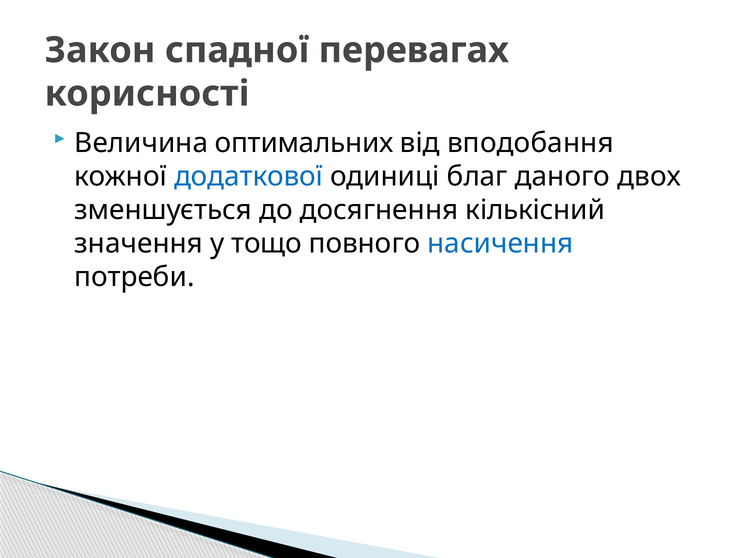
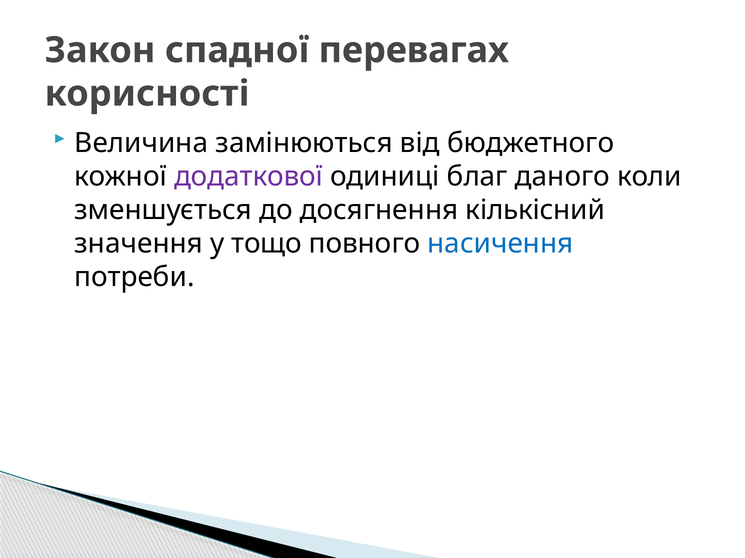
оптимальних: оптимальних -> замінюються (304, 143)
вподобання: вподобання -> бюджетного (531, 143)
додаткової colour: blue -> purple (249, 177)
двох: двох -> коли (649, 177)
